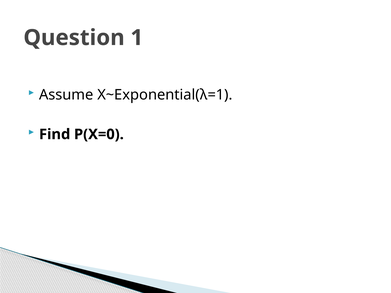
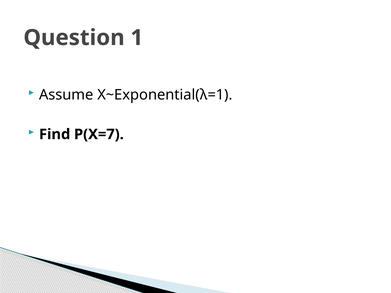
P(X=0: P(X=0 -> P(X=7 (99, 134)
